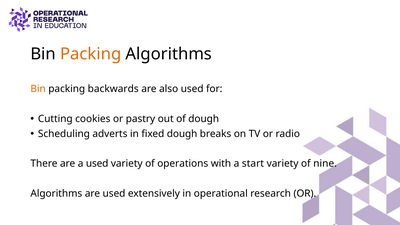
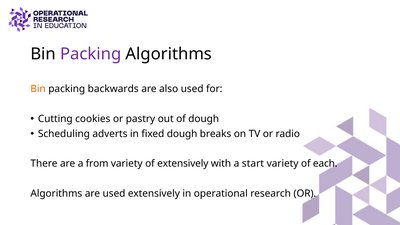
Packing colour: orange -> purple (91, 54)
a used: used -> from (97, 164)
of operations: operations -> extensively (183, 164)
nine: nine -> each (325, 164)
